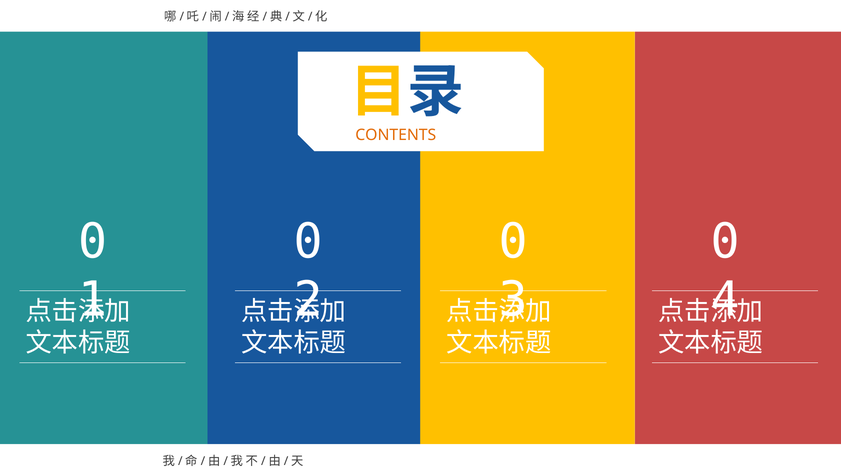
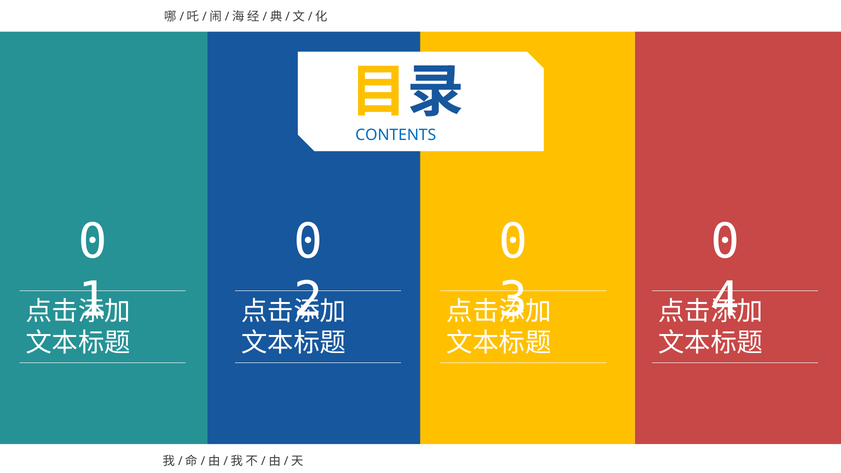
CONTENTS colour: orange -> blue (396, 135)
